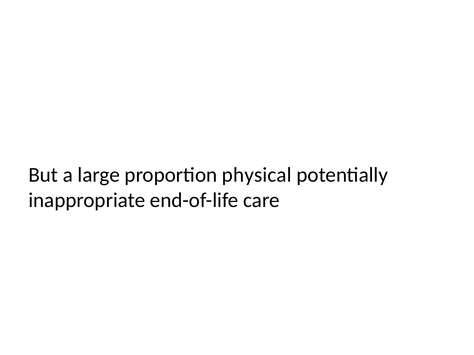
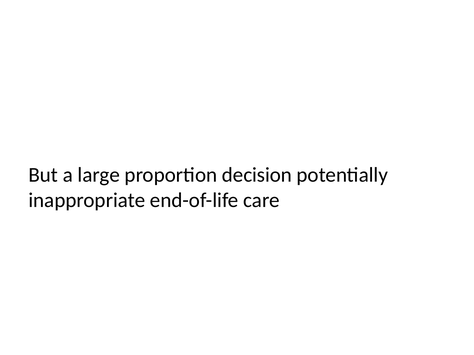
physical: physical -> decision (257, 175)
